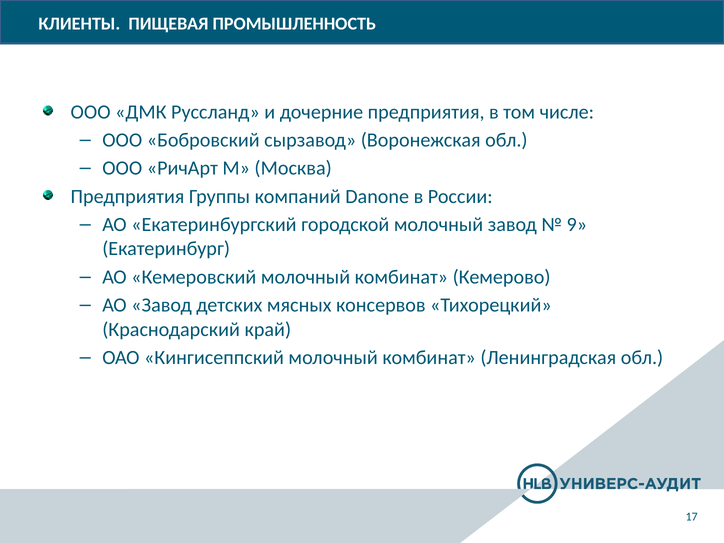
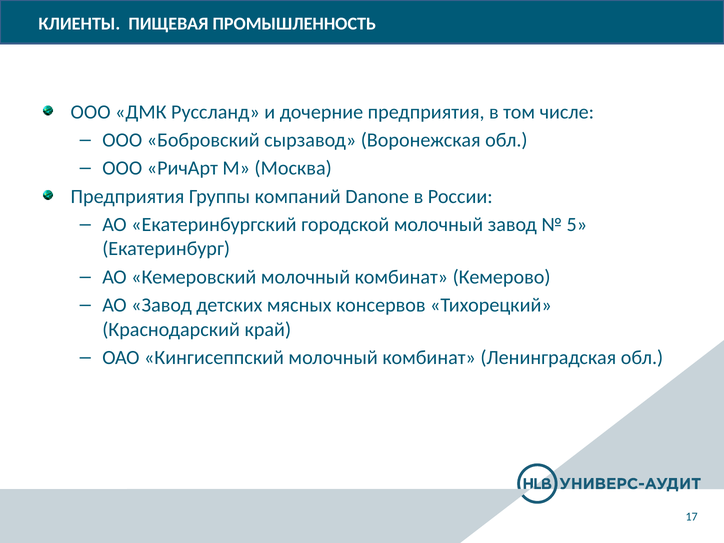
9: 9 -> 5 (577, 225)
